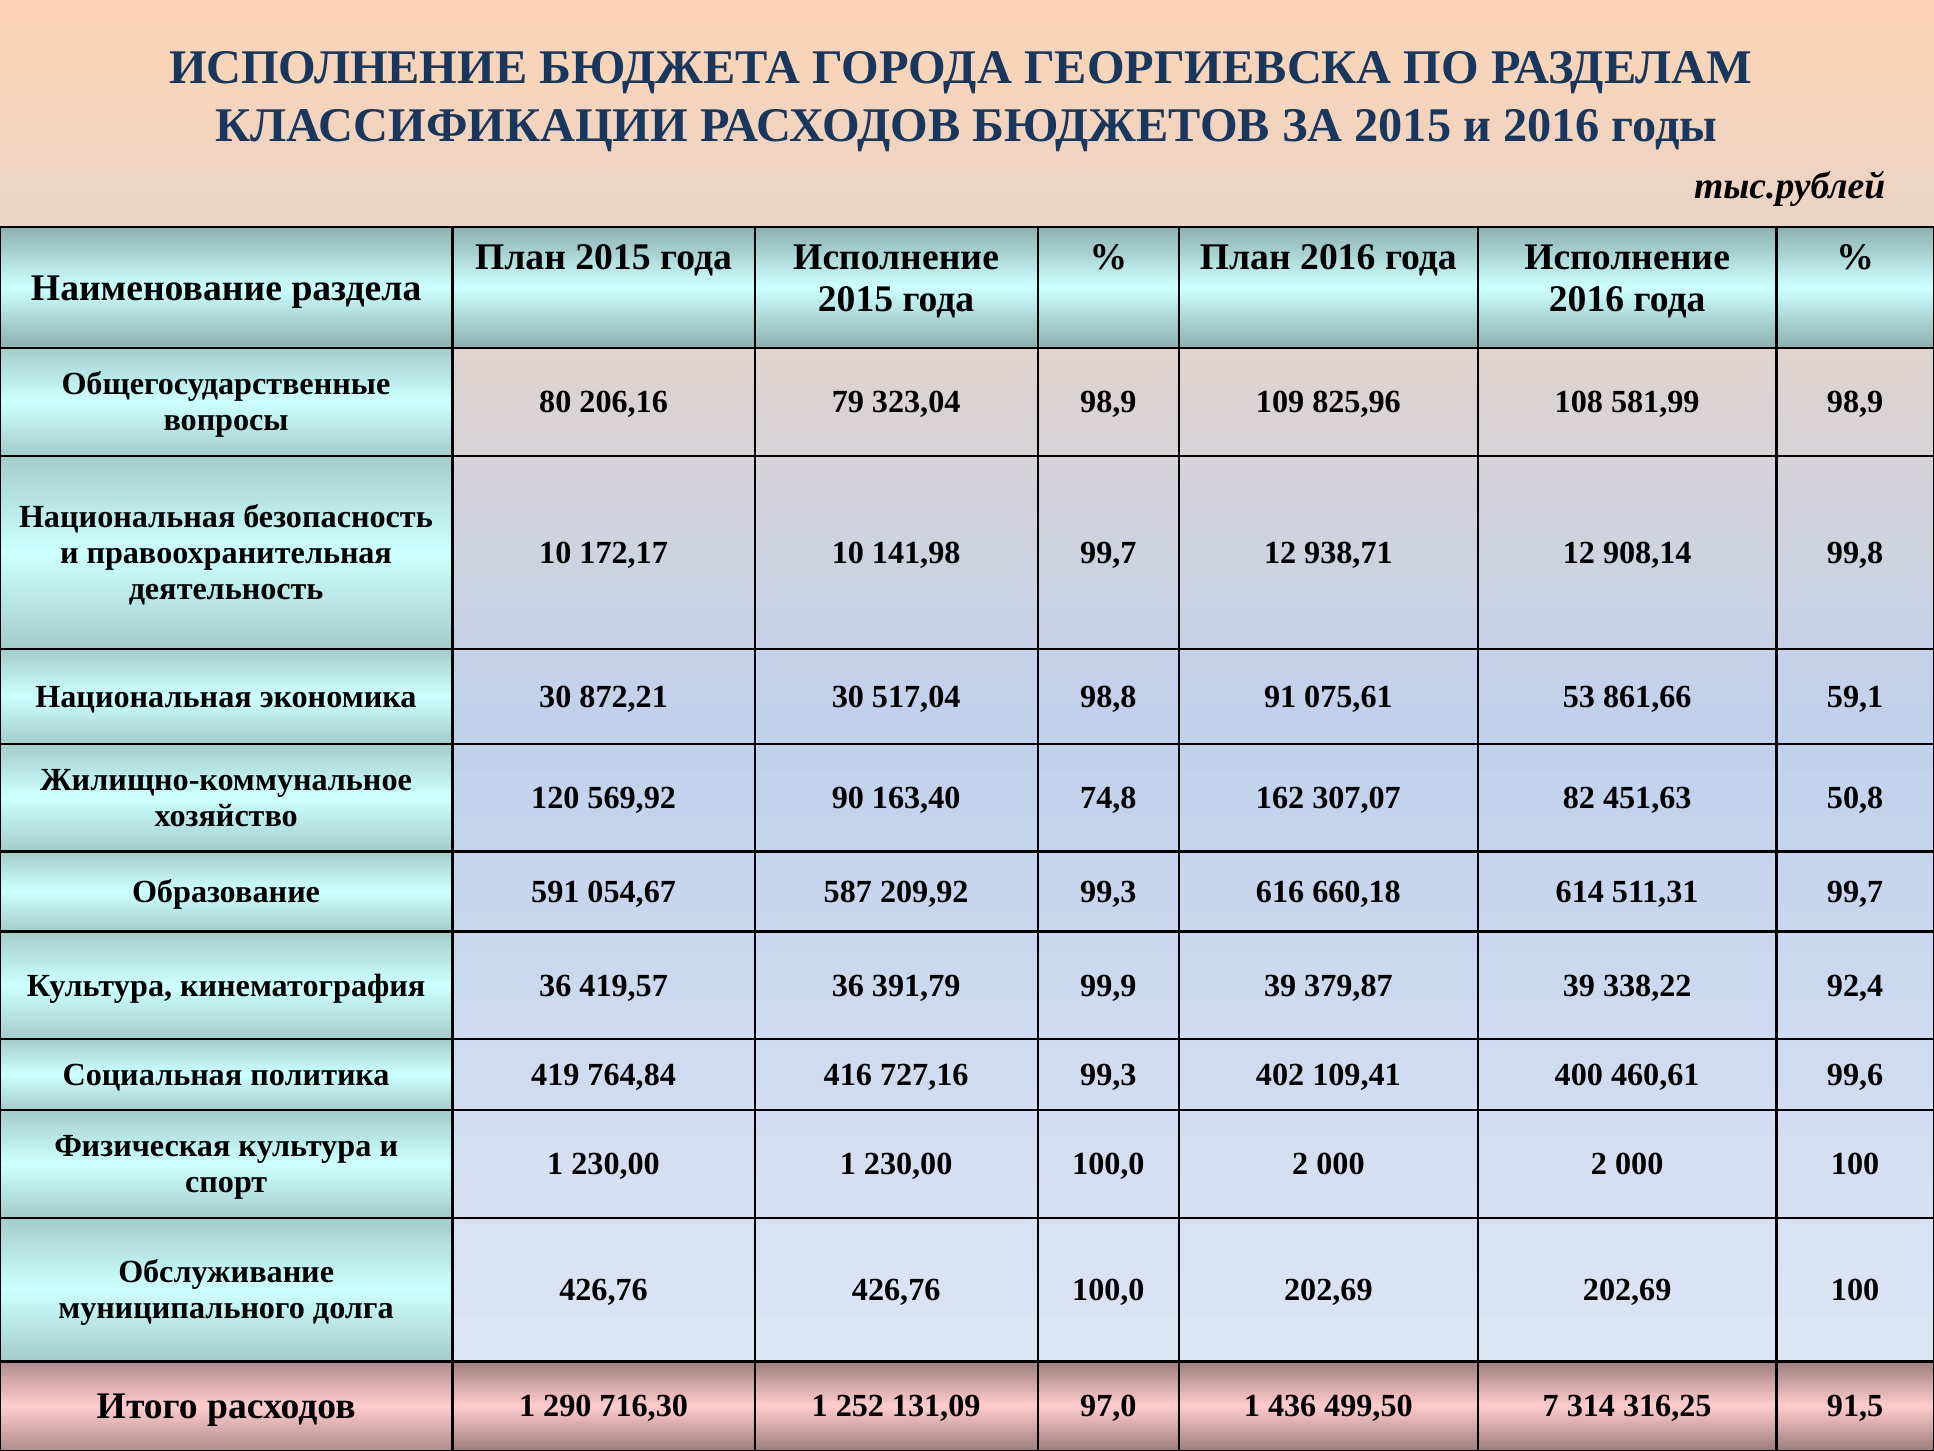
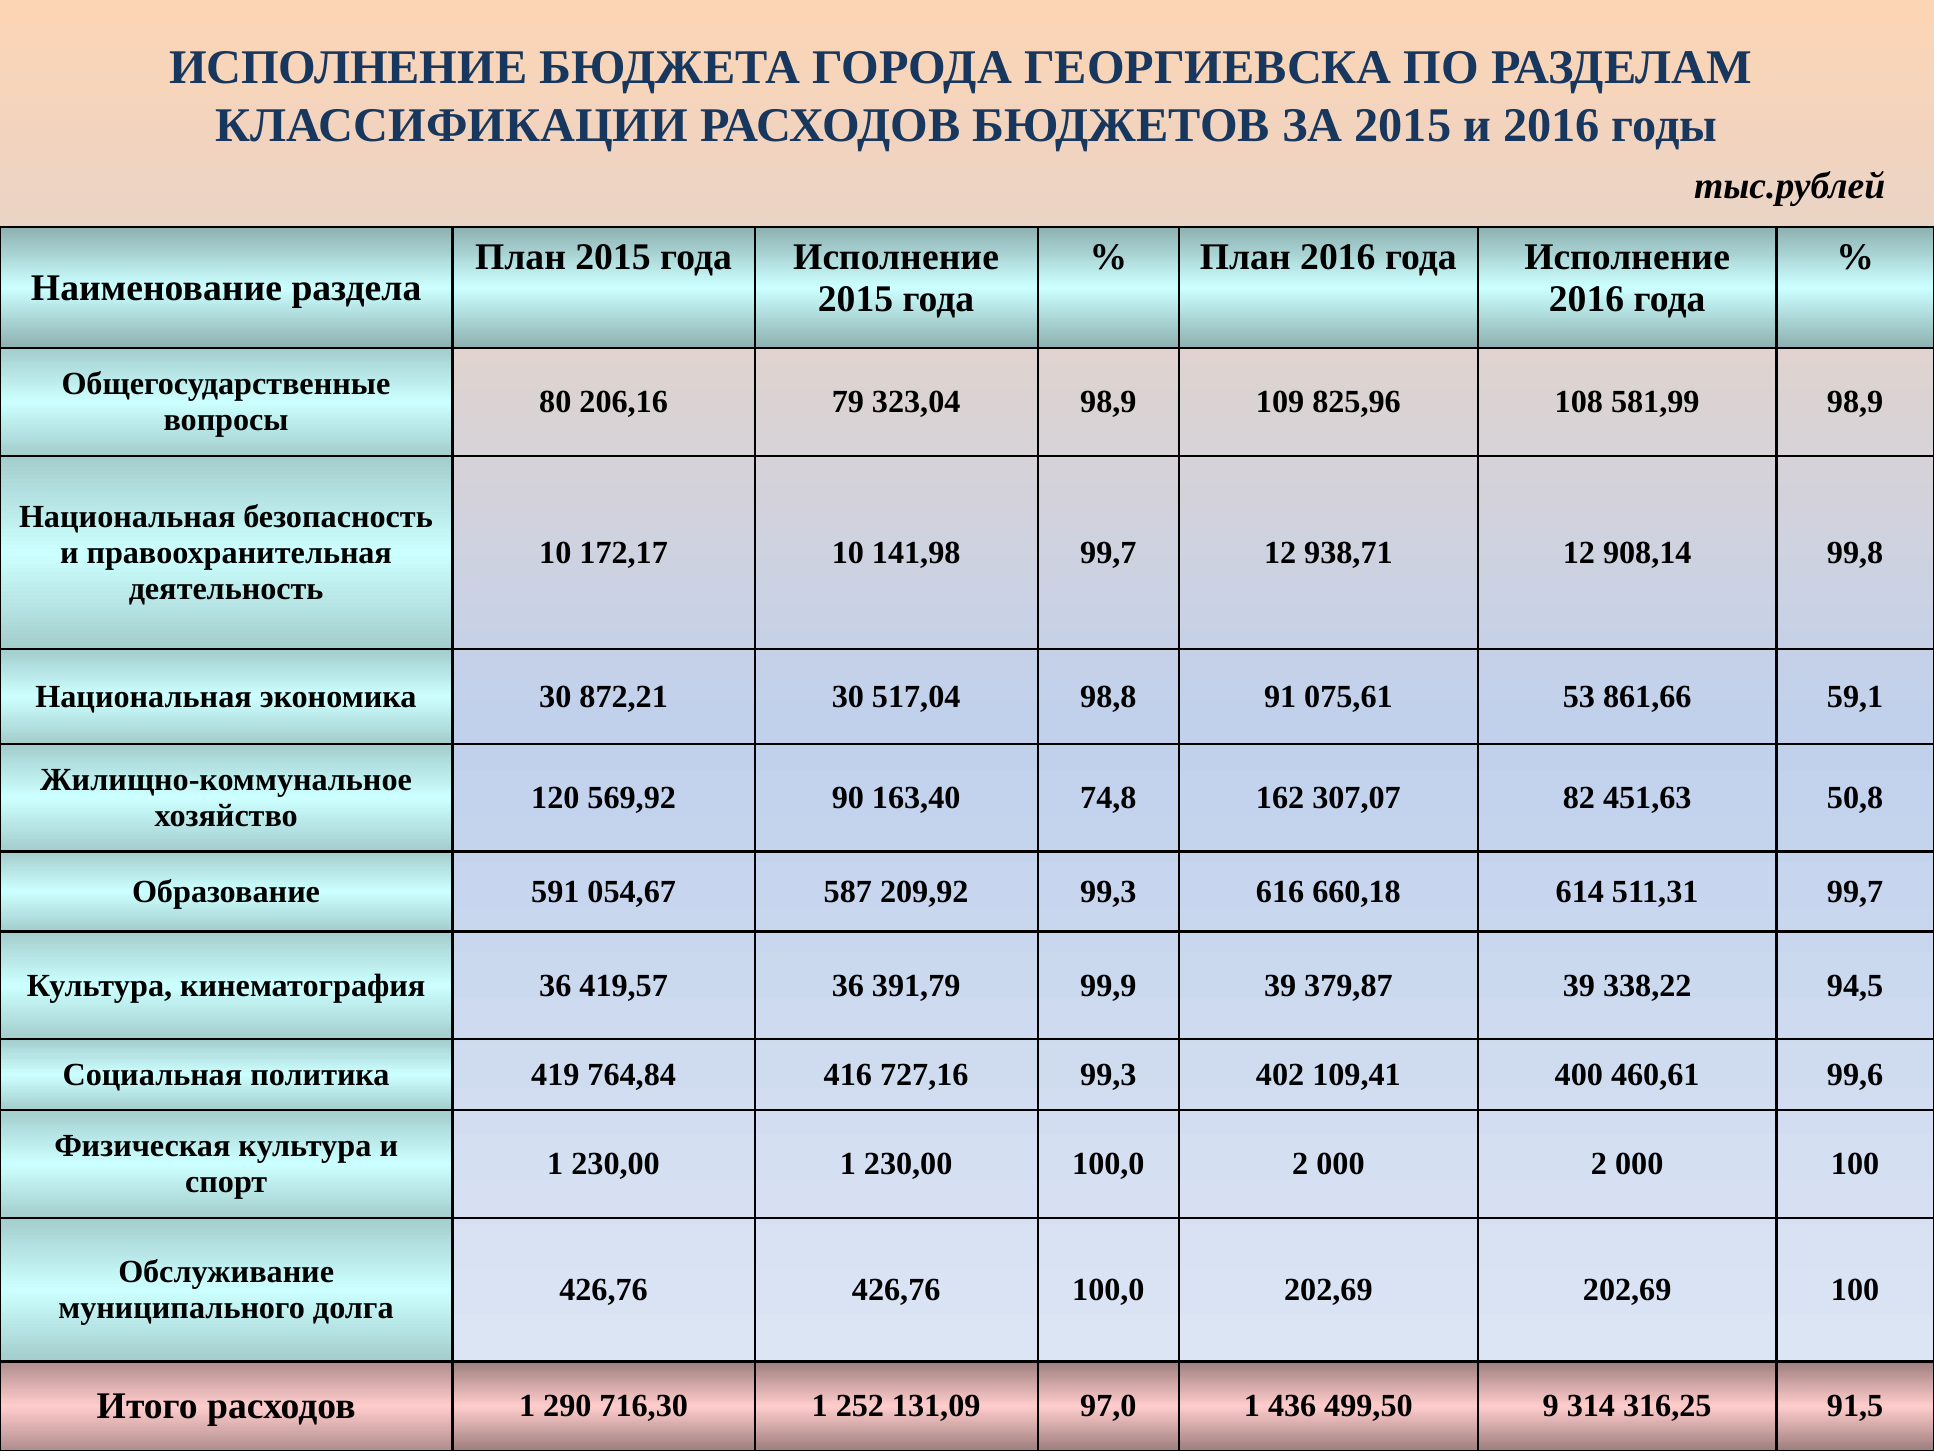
92,4: 92,4 -> 94,5 (1855, 985)
7: 7 -> 9 (1551, 1406)
